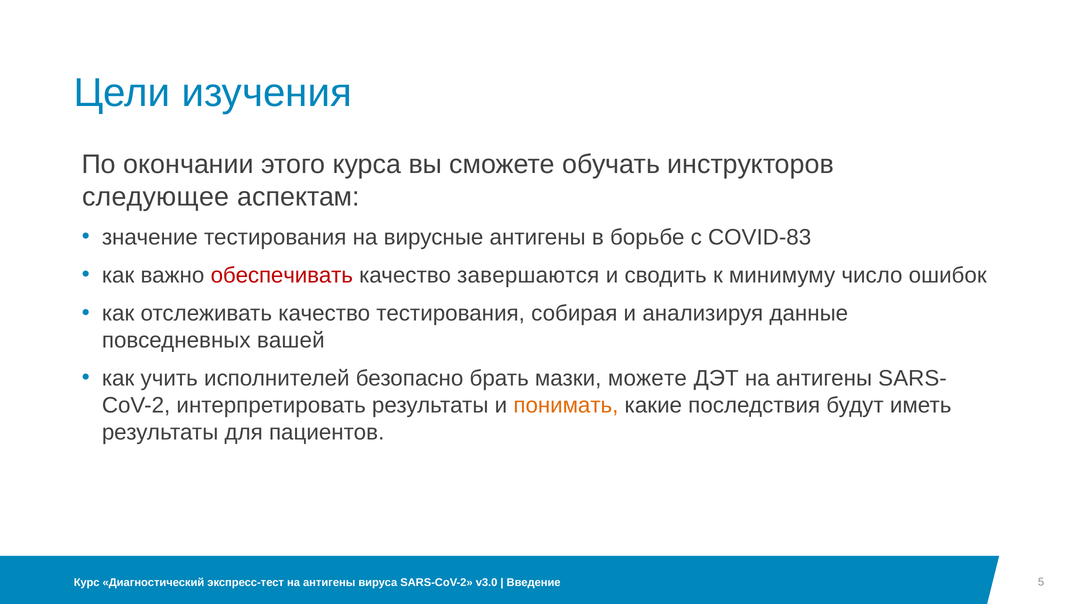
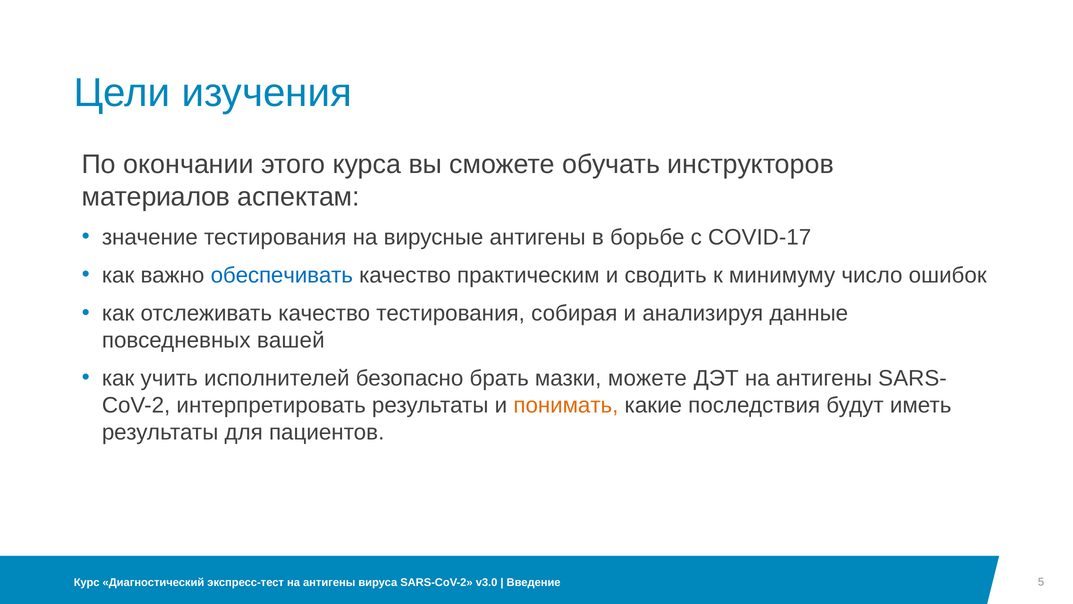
следующее: следующее -> материалов (156, 197)
COVID-83: COVID-83 -> COVID-17 (760, 237)
обеспечивать colour: red -> blue (282, 275)
завершаются: завершаются -> практическим (528, 275)
